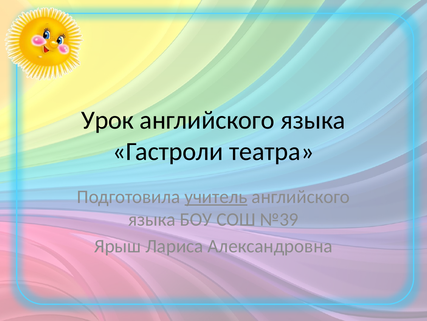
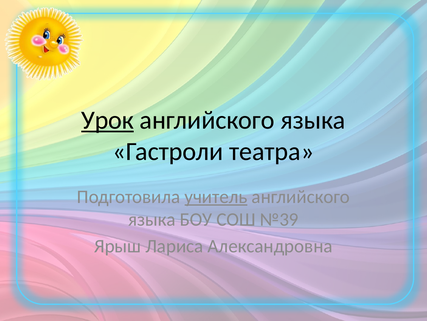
Урок underline: none -> present (108, 120)
